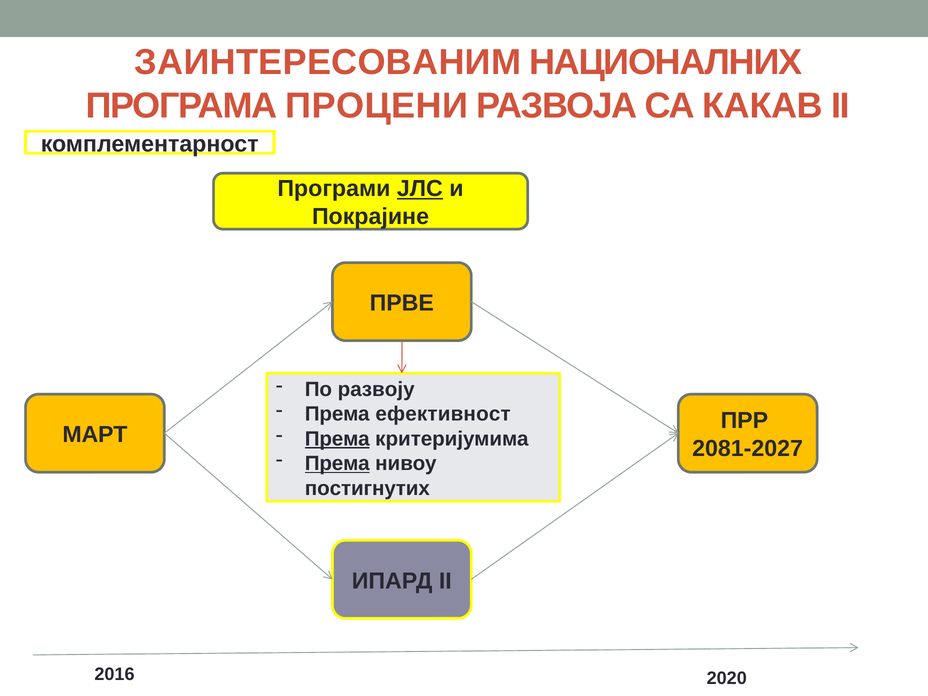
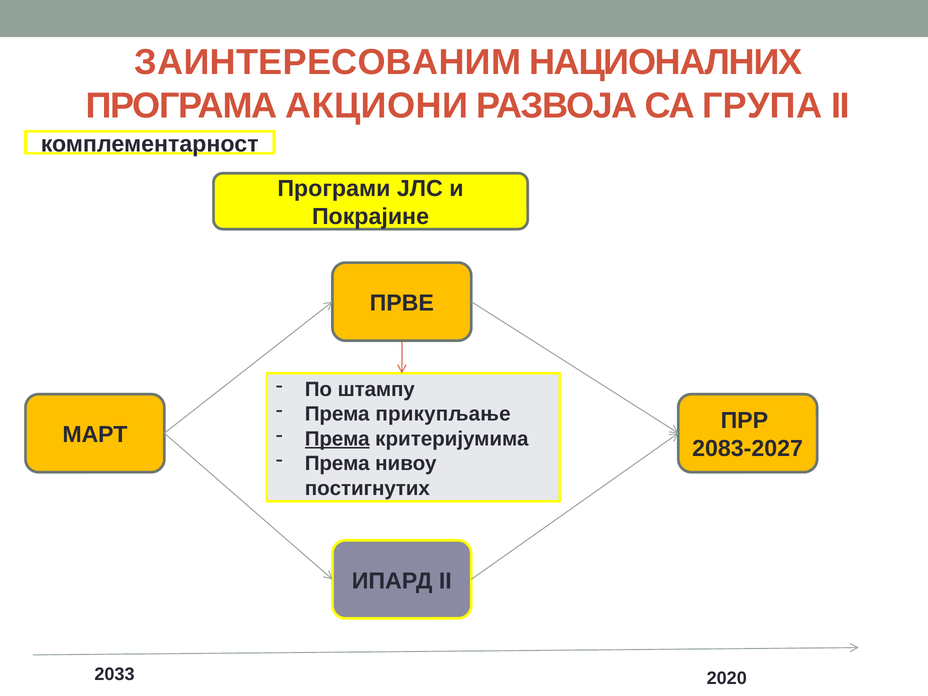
ПРОЦЕНИ: ПРОЦЕНИ -> АКЦИОНИ (377, 106)
КАКАВ: КАКАВ -> ГРУПА (762, 106)
ЈЛС underline: present -> none (420, 189)
рaзвojу: рaзвojу -> штампу (376, 389)
ефективност: ефективност -> прикупљање (443, 414)
2081-2027: 2081-2027 -> 2083-2027 (748, 449)
Према underline: present -> none (337, 464)
2016: 2016 -> 2033 (114, 674)
